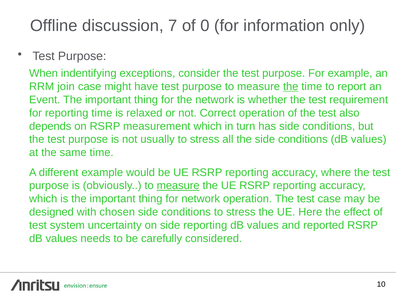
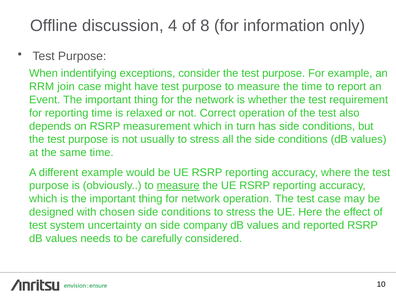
7: 7 -> 4 (173, 26)
0: 0 -> 8 (205, 26)
the underline: present -> none (291, 87)
side reporting: reporting -> company (205, 225)
